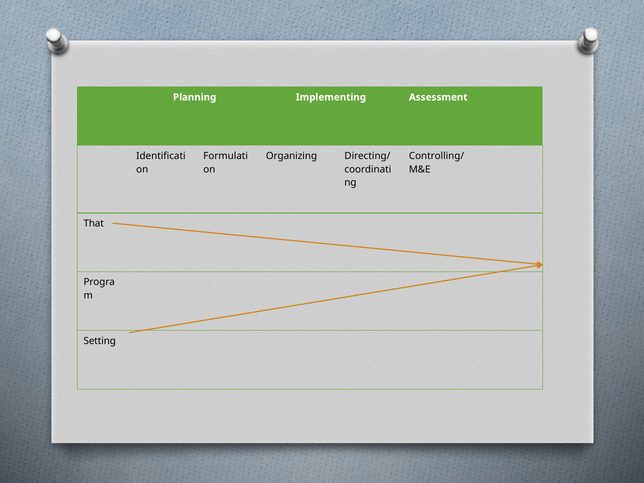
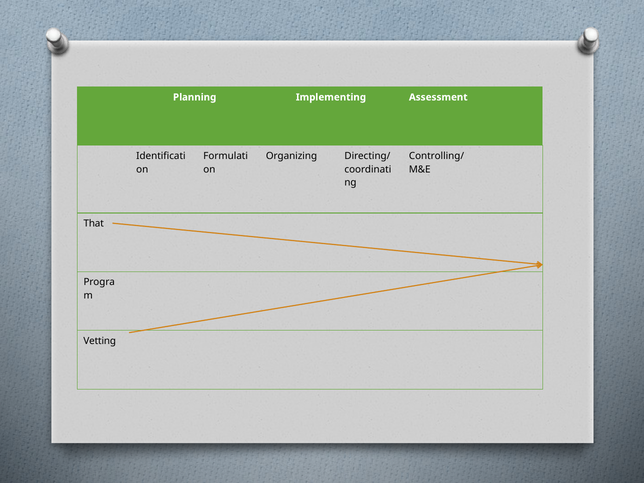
Setting: Setting -> Vetting (100, 341)
